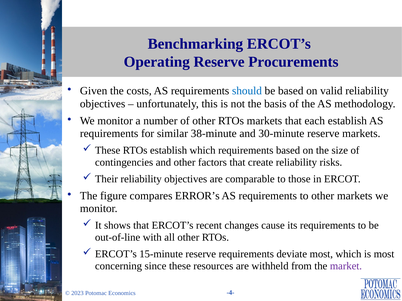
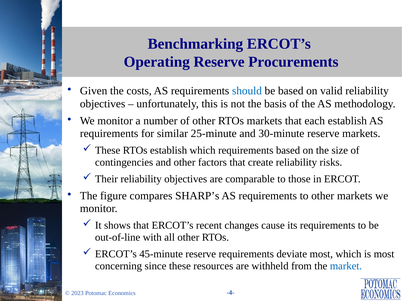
38-minute: 38-minute -> 25-minute (214, 134)
ERROR’s: ERROR’s -> SHARP’s (197, 196)
15-minute: 15-minute -> 45-minute (161, 254)
market colour: purple -> blue (346, 267)
